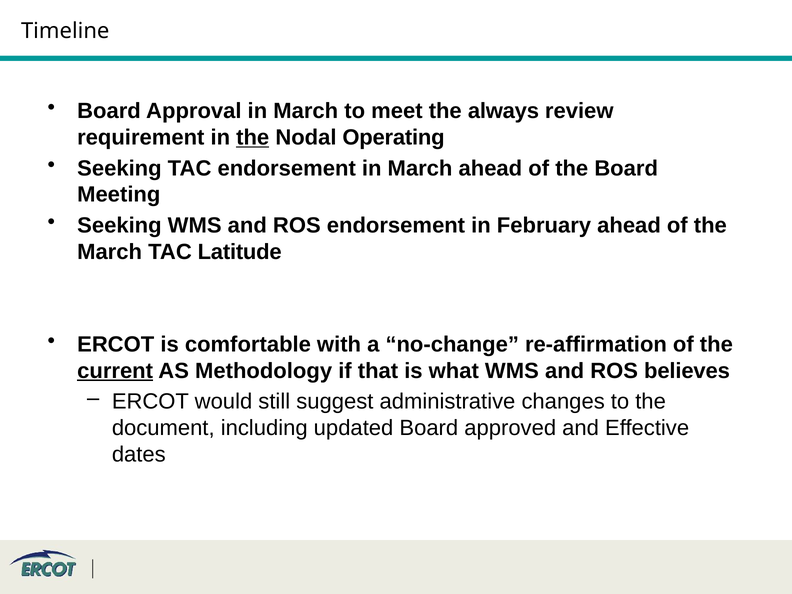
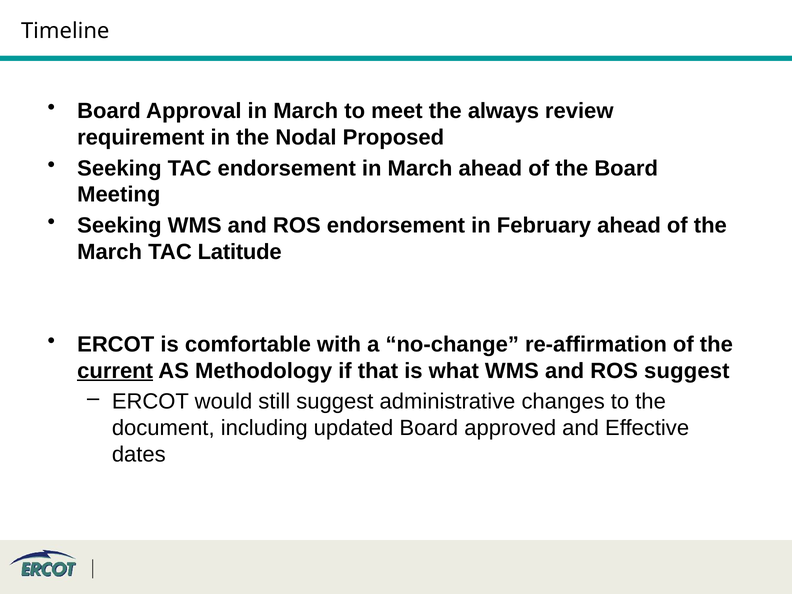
the underline: present -> none (253, 138)
Operating: Operating -> Proposed (393, 138)
ROS believes: believes -> suggest (687, 371)
